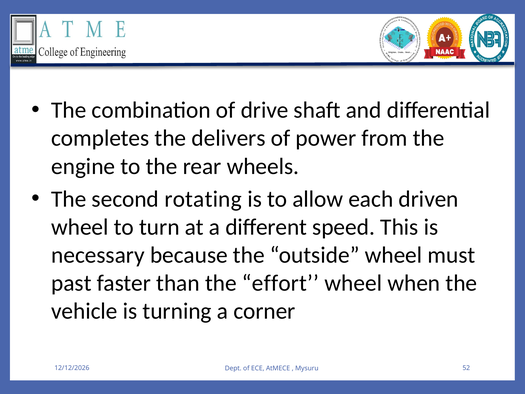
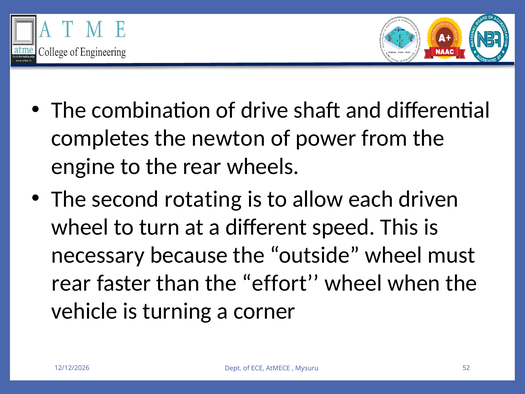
delivers: delivers -> newton (228, 138)
past: past -> rear (71, 283)
